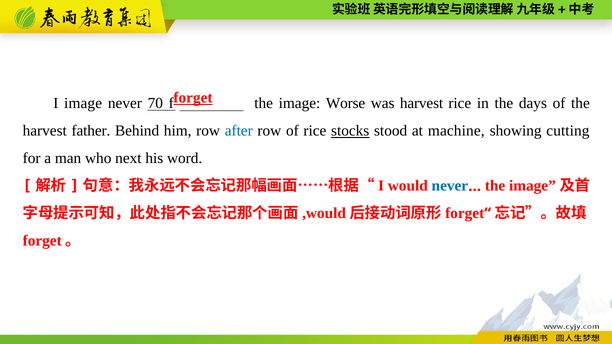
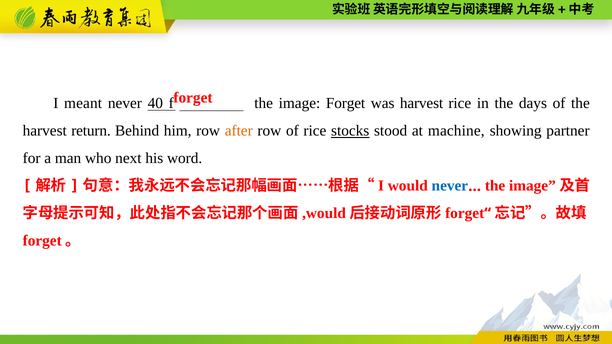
forget underline: present -> none (193, 98)
I image: image -> meant (83, 104)
70: 70 -> 40 (155, 104)
image Worse: Worse -> Forget (346, 104)
father: father -> return (91, 131)
after colour: blue -> orange (239, 131)
cutting: cutting -> partner (568, 131)
